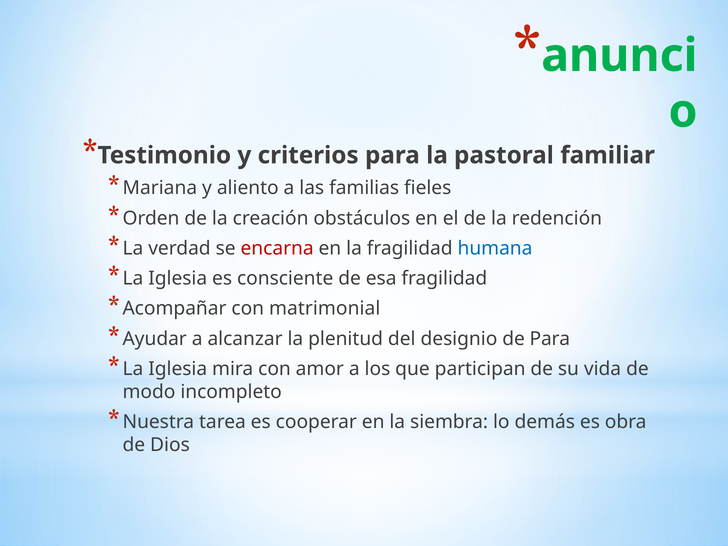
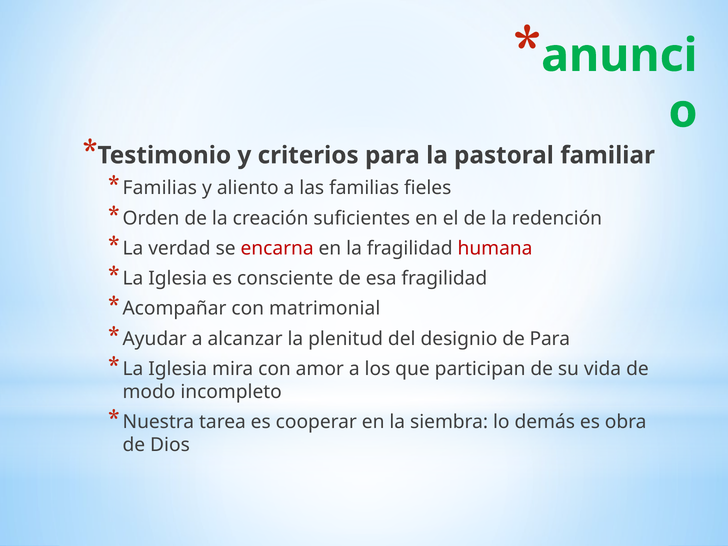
Mariana: Mariana -> Familias (160, 188)
obstáculos: obstáculos -> suficientes (362, 218)
humana colour: blue -> red (495, 248)
